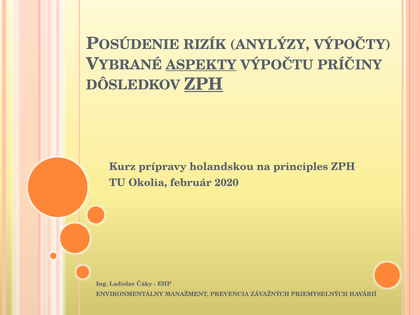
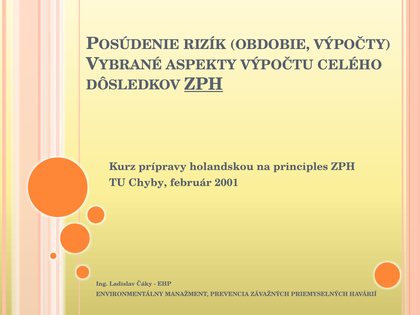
ANYLÝZY: ANYLÝZY -> OBDOBIE (270, 45)
ASPEKTY underline: present -> none (201, 65)
PRÍČINY: PRÍČINY -> CELÉHO (350, 65)
Okolia: Okolia -> Chyby (148, 183)
2020: 2020 -> 2001 (227, 183)
